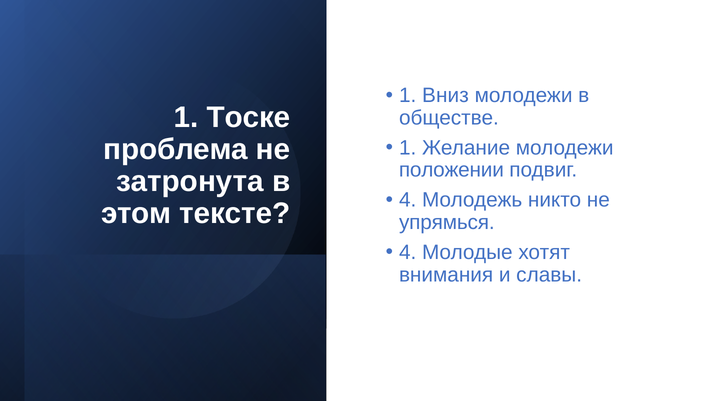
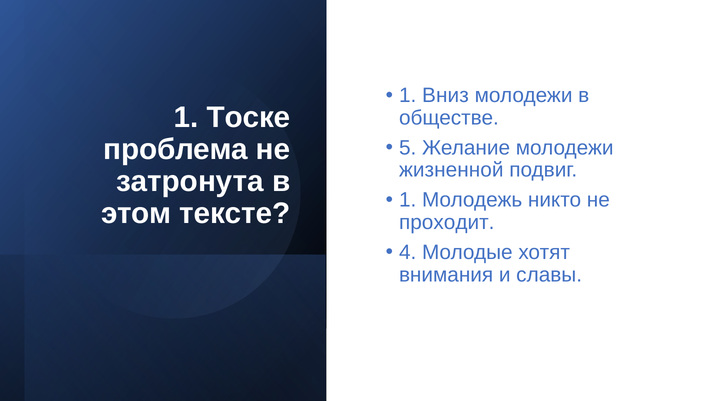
1: 1 -> 5 (408, 148)
положении: положении -> жизненной (451, 170)
4: 4 -> 1 (408, 200)
упрямься: упрямься -> проходит (447, 222)
